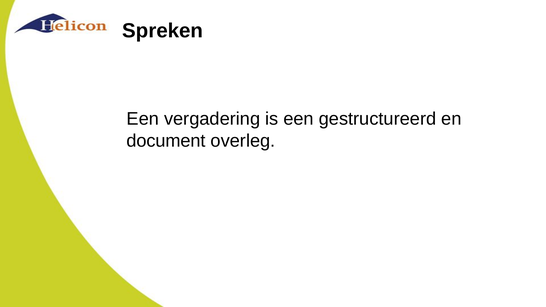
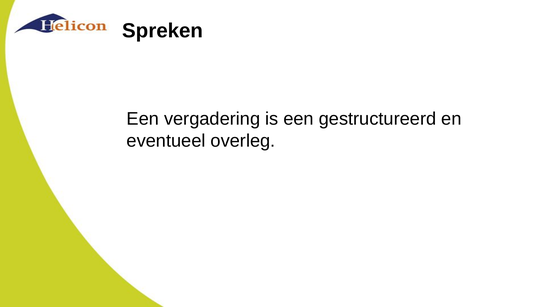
document: document -> eventueel (166, 141)
